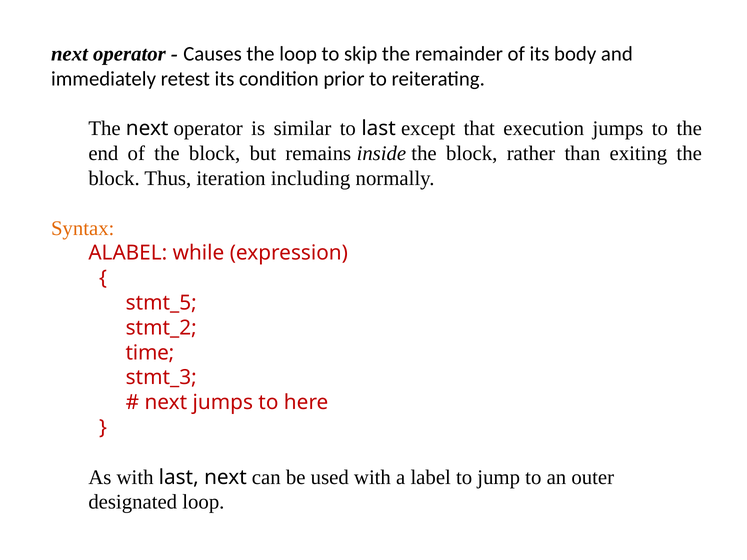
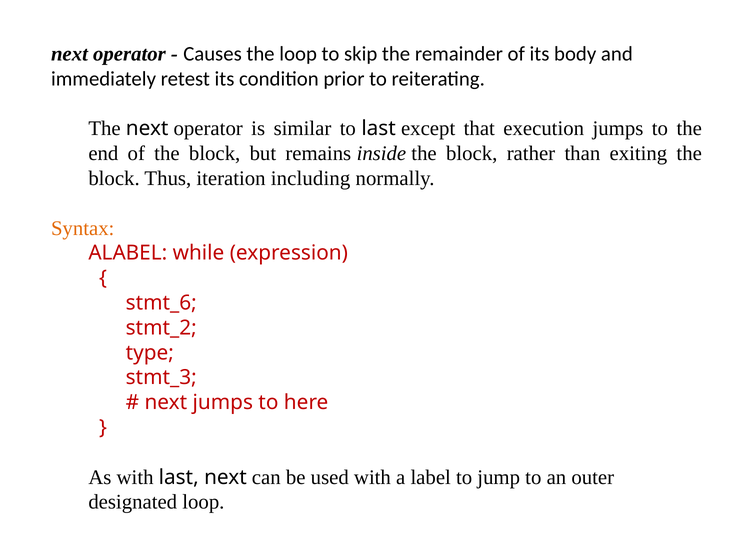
stmt_5: stmt_5 -> stmt_6 (161, 303)
time: time -> type (150, 353)
